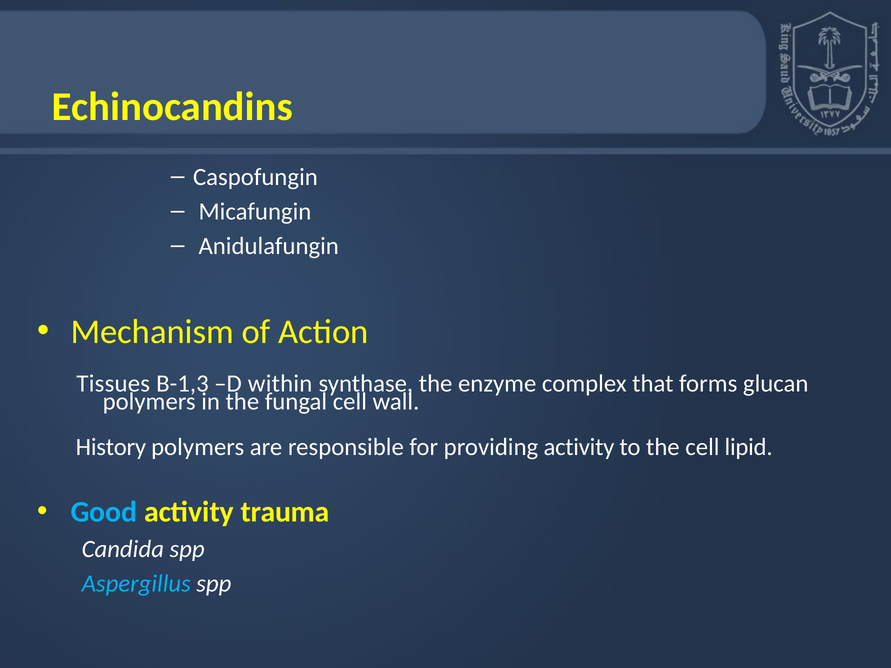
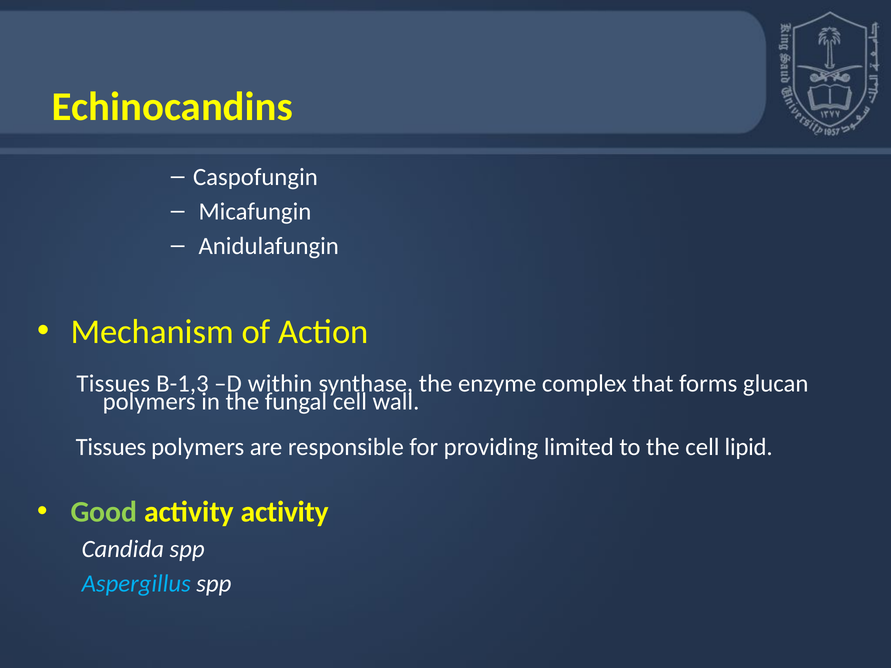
History: History -> Tissues (111, 447)
providing activity: activity -> limited (579, 447)
Good colour: light blue -> light green (104, 512)
activity trauma: trauma -> activity (285, 512)
